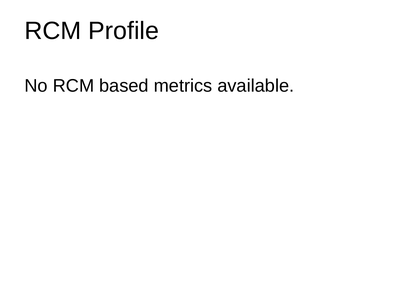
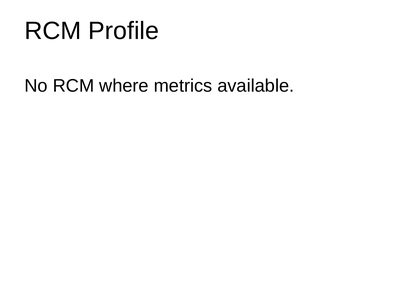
based: based -> where (124, 86)
